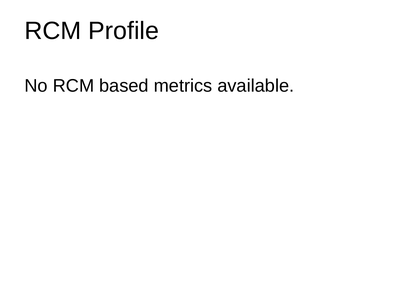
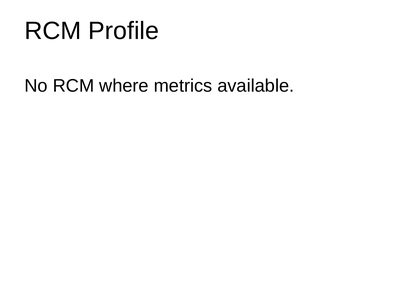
based: based -> where (124, 86)
